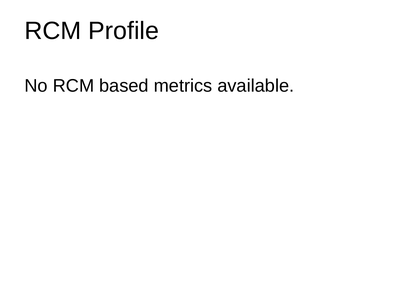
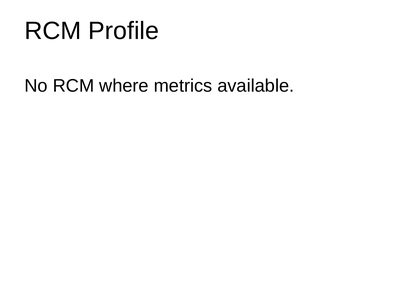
based: based -> where (124, 86)
